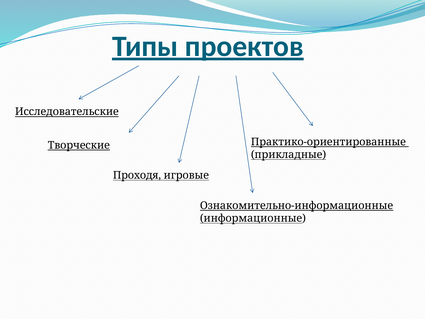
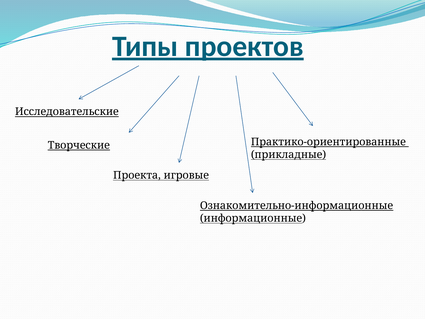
Проходя: Проходя -> Проекта (137, 175)
